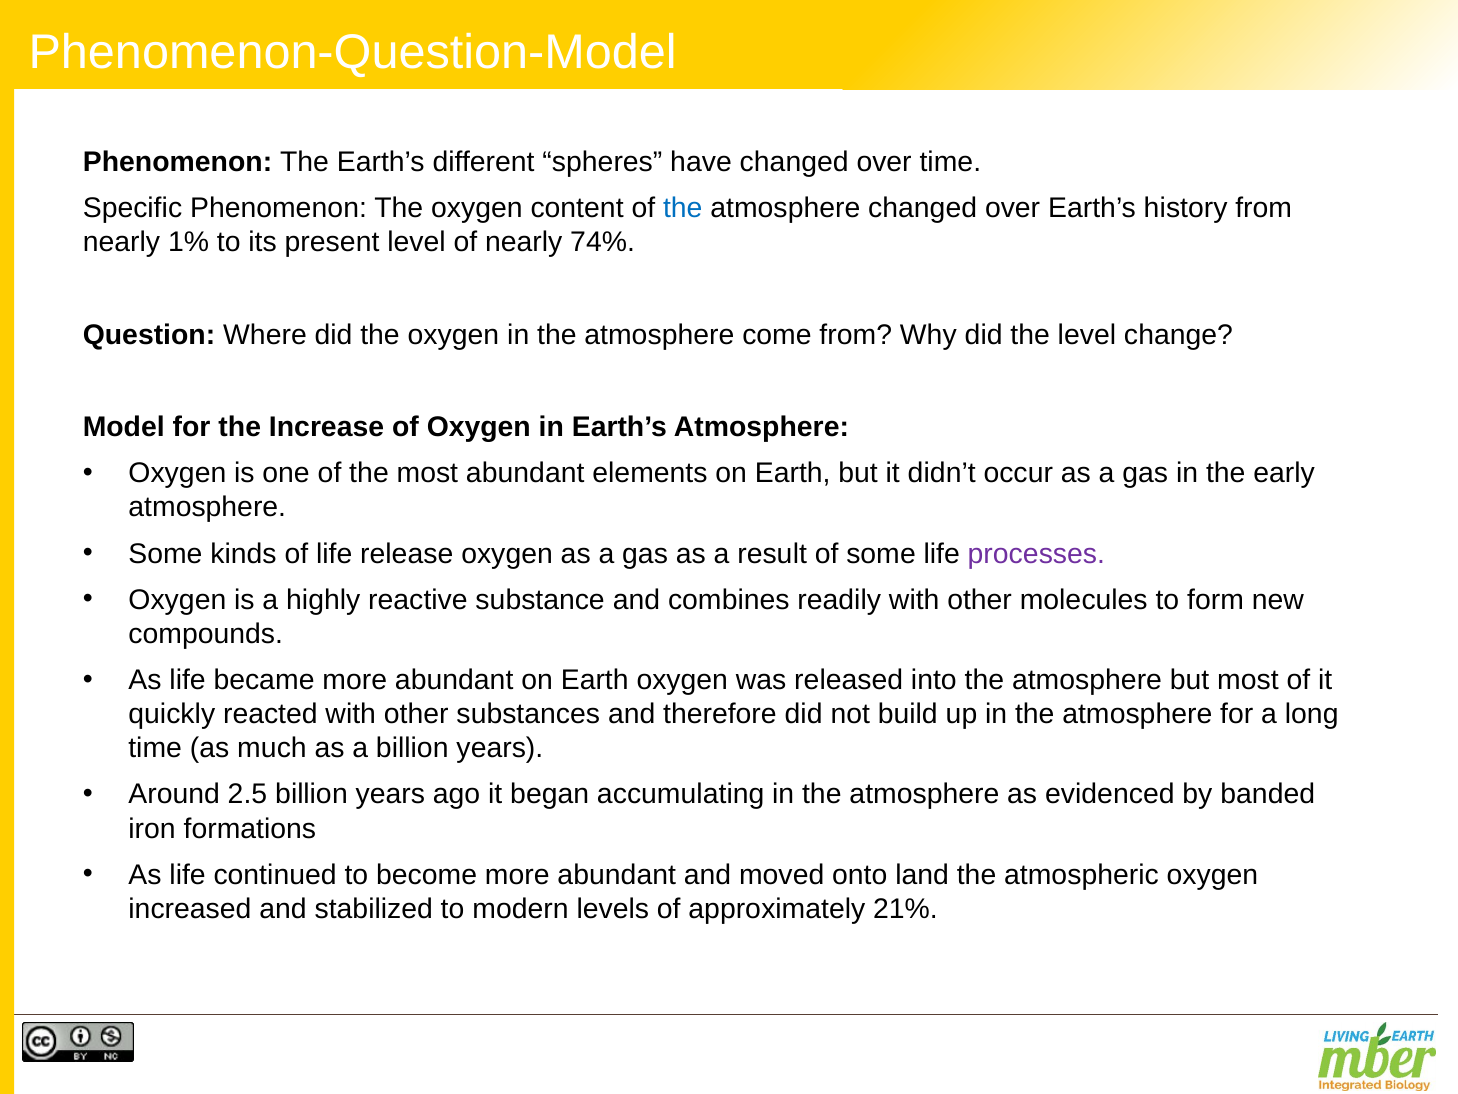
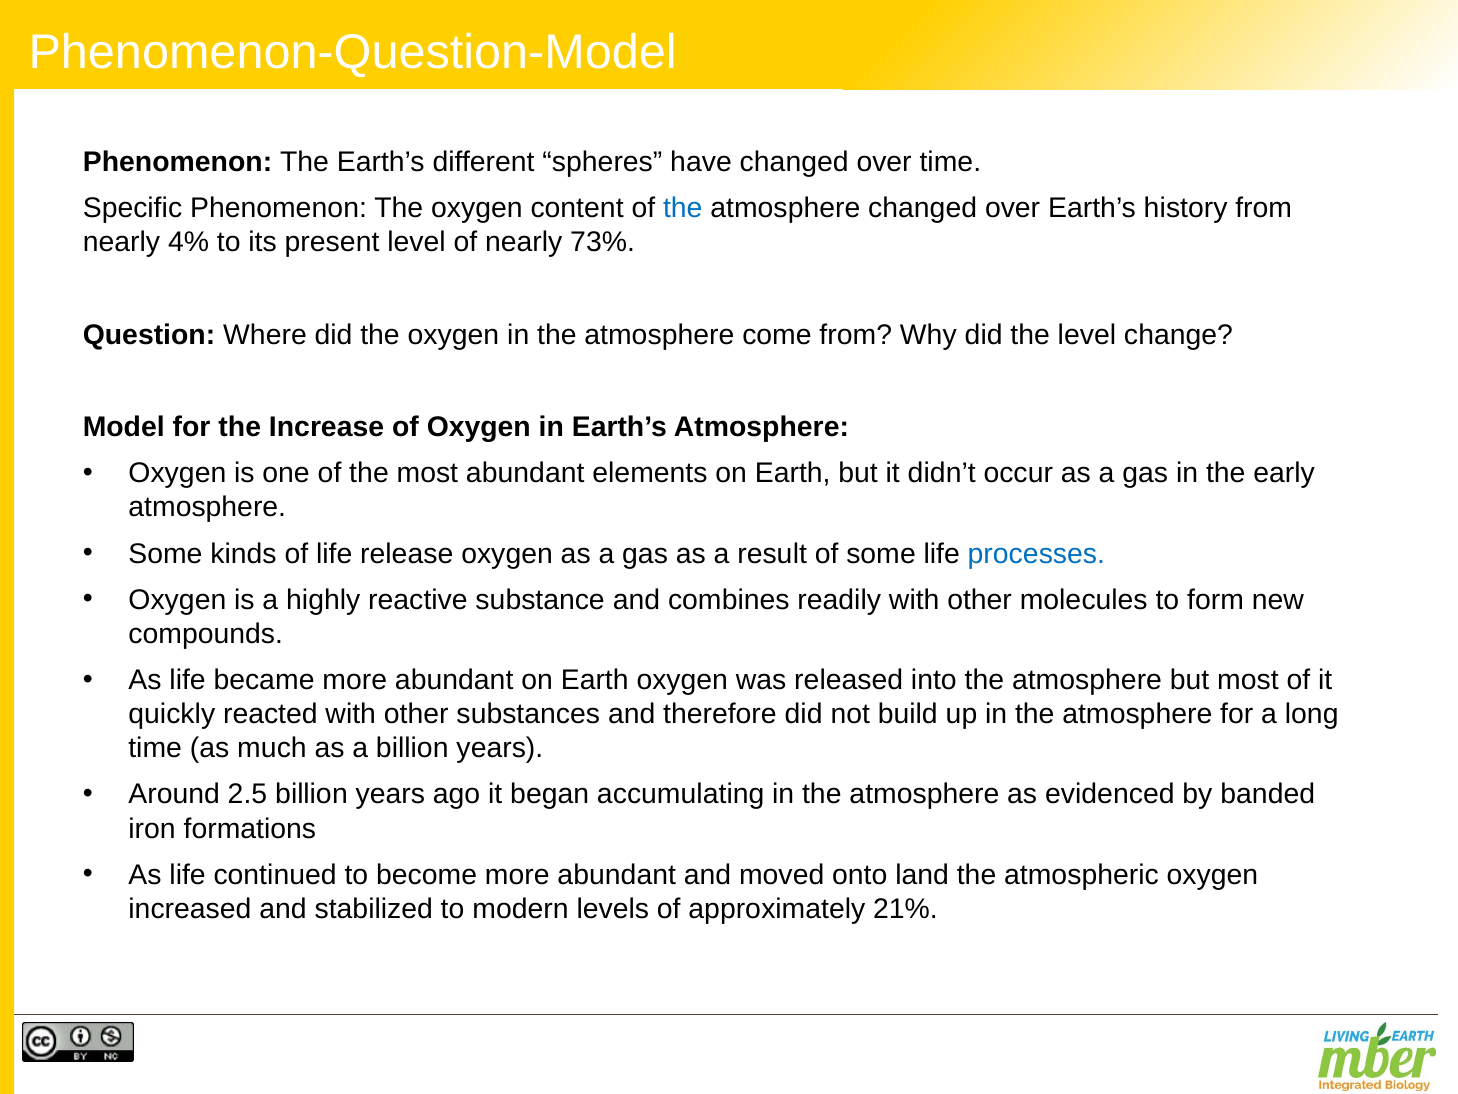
1%: 1% -> 4% (189, 242)
74%: 74% -> 73% (603, 242)
processes colour: purple -> blue (1036, 554)
